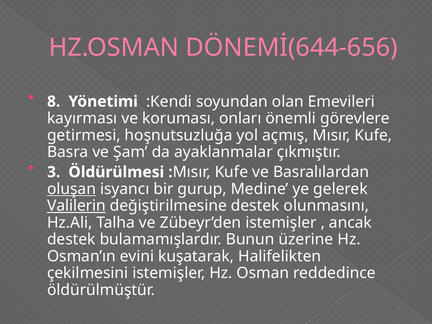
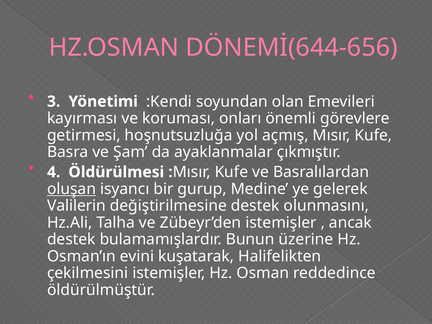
8: 8 -> 3 (54, 102)
3: 3 -> 4 (54, 172)
Valilerin underline: present -> none (76, 206)
